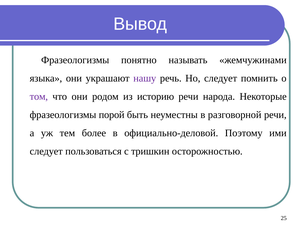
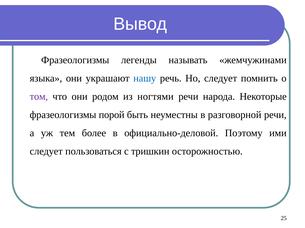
понятно: понятно -> легенды (139, 60)
нашу colour: purple -> blue (145, 78)
историю: историю -> ногтями (155, 97)
